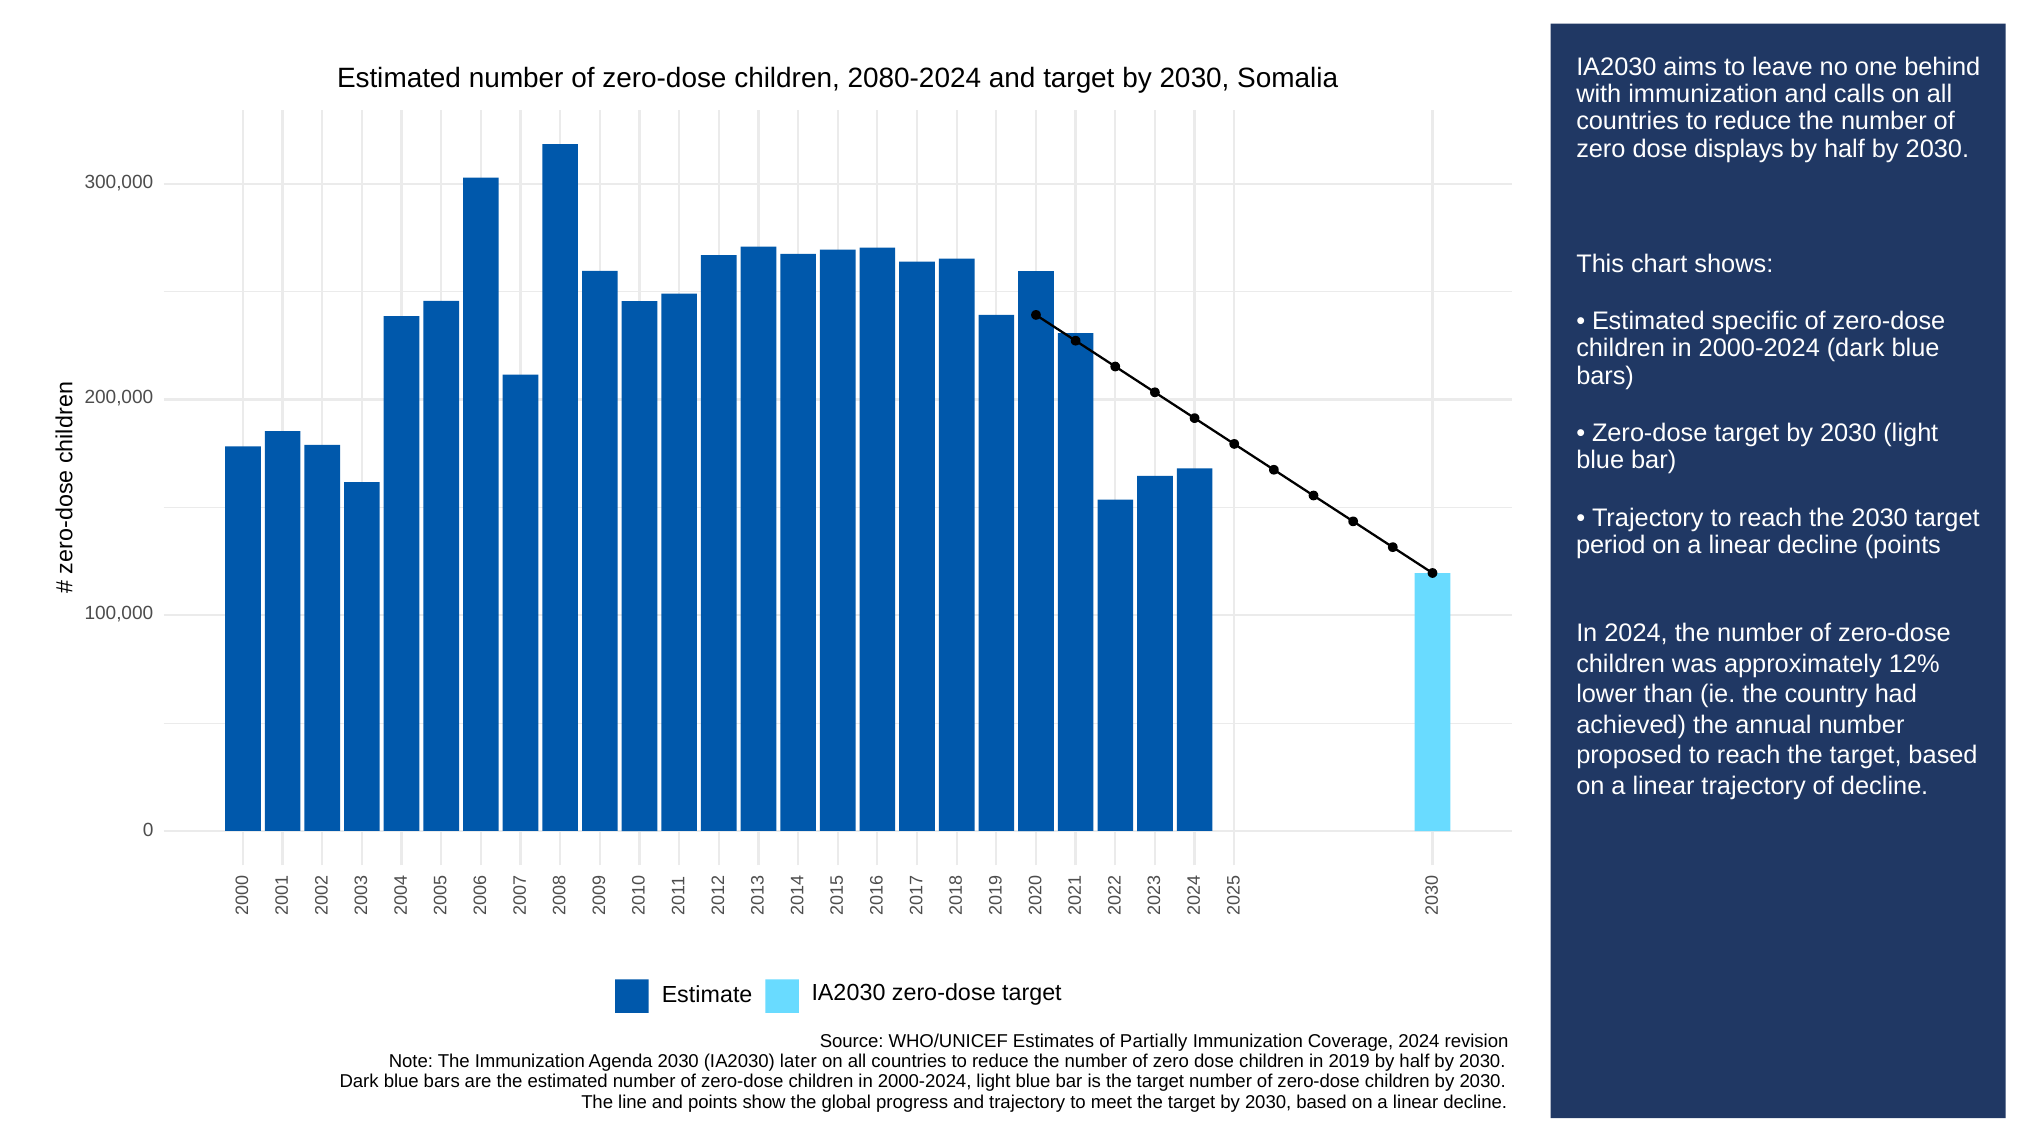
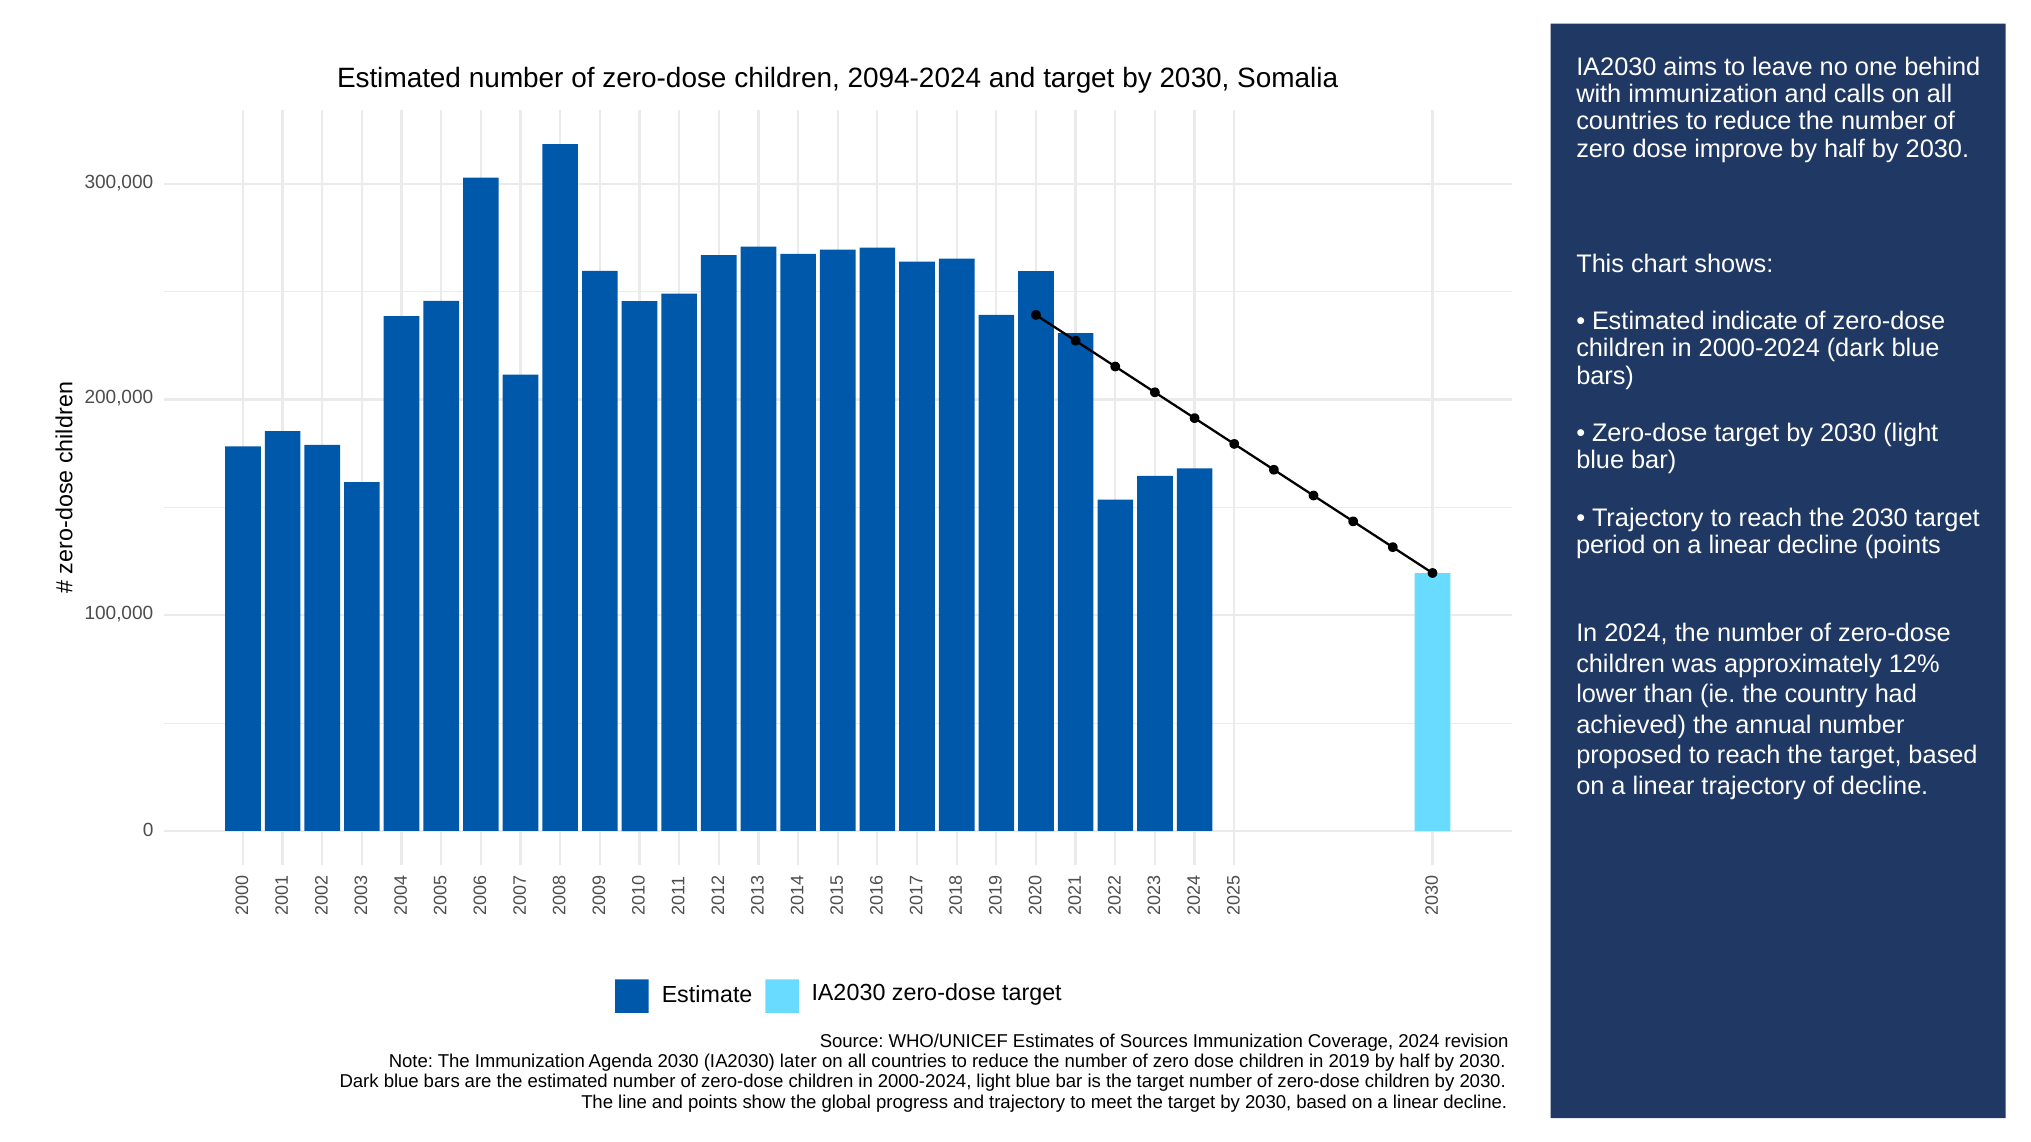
2080-2024: 2080-2024 -> 2094-2024 (914, 79)
displays: displays -> improve (1739, 149)
specific: specific -> indicate (1755, 321)
Partially: Partially -> Sources (1154, 1042)
